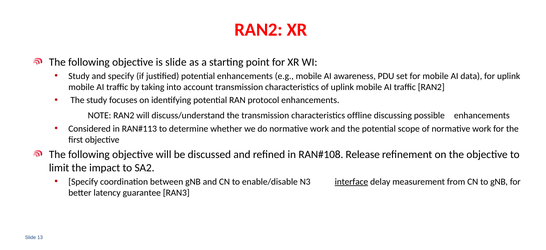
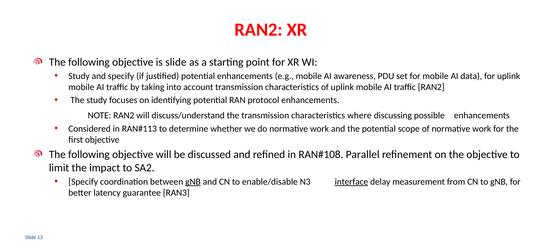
offline: offline -> where (359, 115)
Release: Release -> Parallel (363, 154)
gNB underline: none -> present (193, 181)
